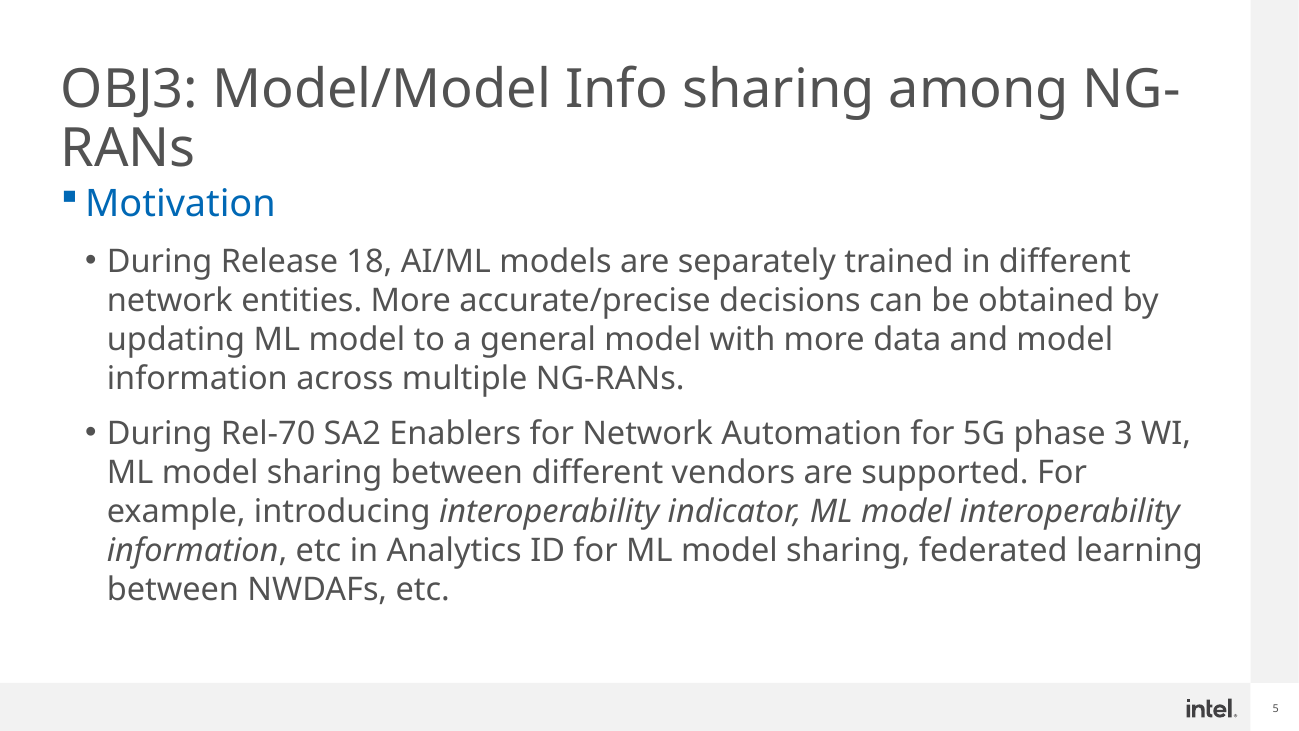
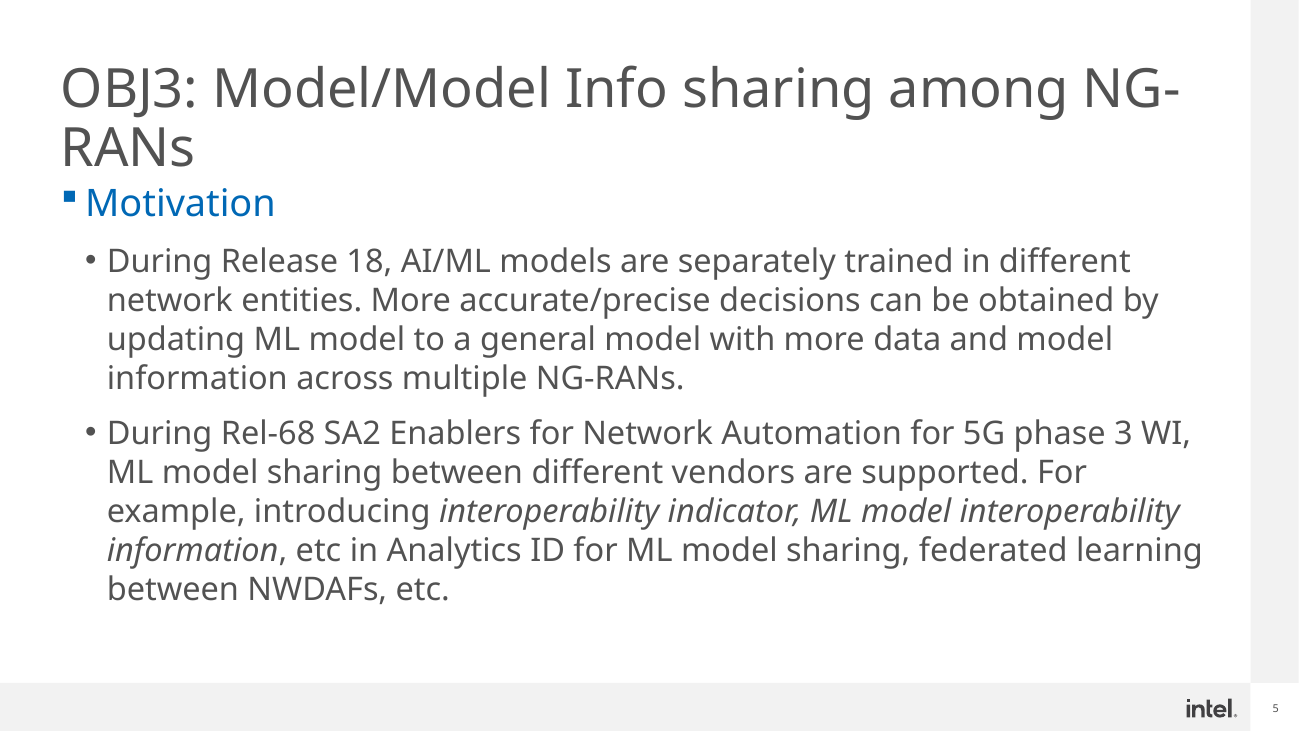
Rel-70: Rel-70 -> Rel-68 (268, 434)
